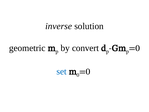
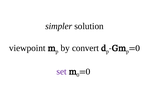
inverse: inverse -> simpler (59, 26)
geometric: geometric -> viewpoint (27, 48)
set colour: blue -> purple (62, 71)
